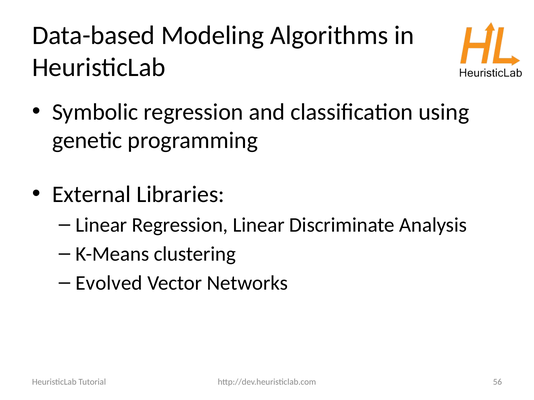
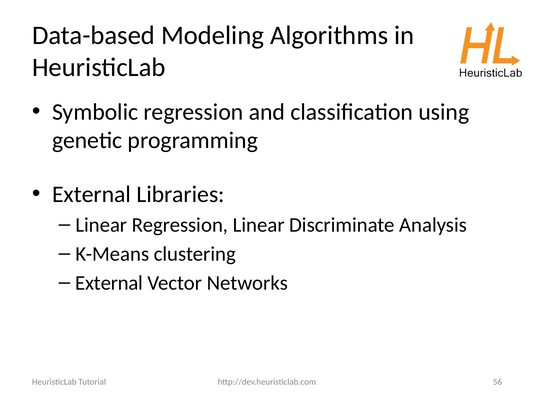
Evolved: Evolved -> External (109, 283)
